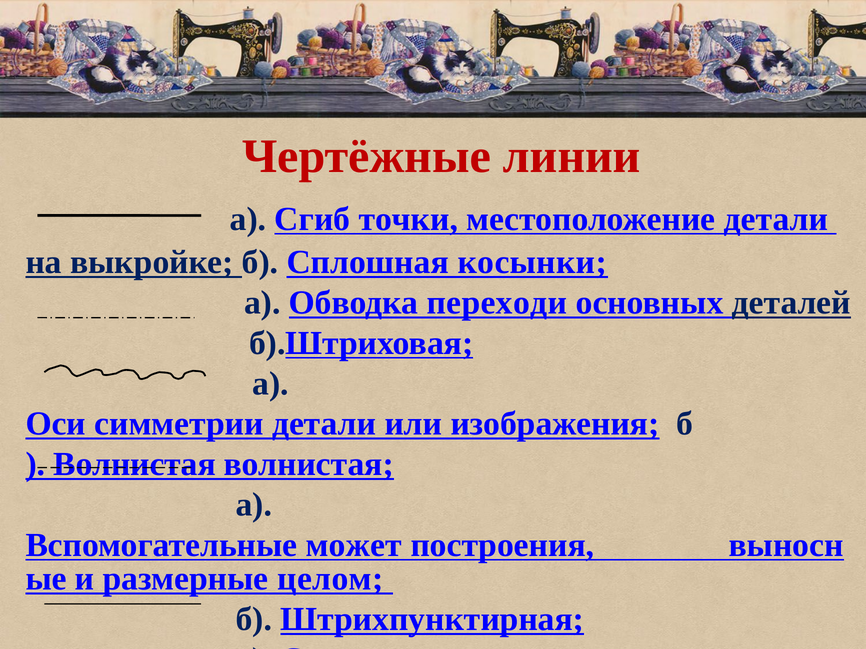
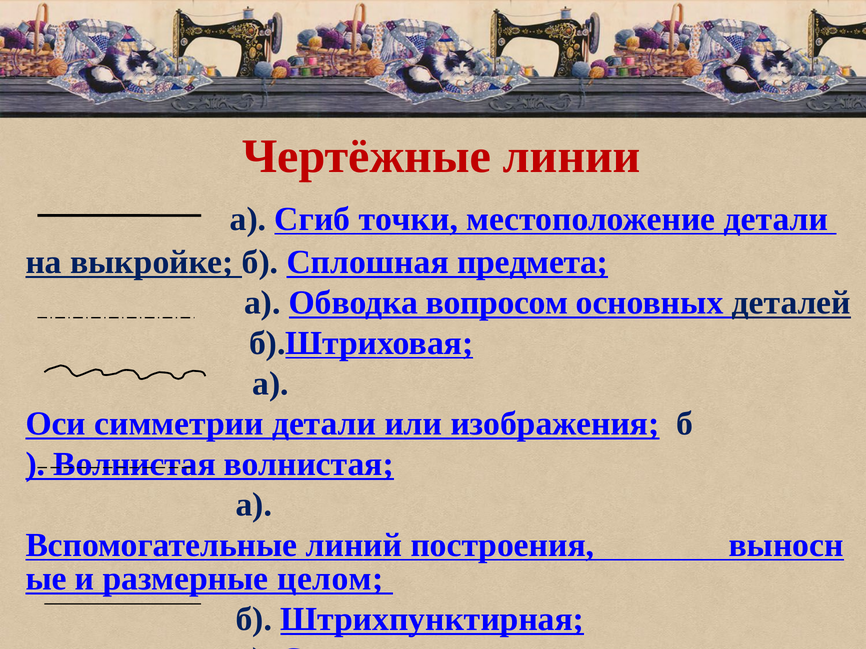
косынки: косынки -> предмета (533, 262)
переходи: переходи -> вопросом (497, 303)
может: может -> линий (354, 545)
